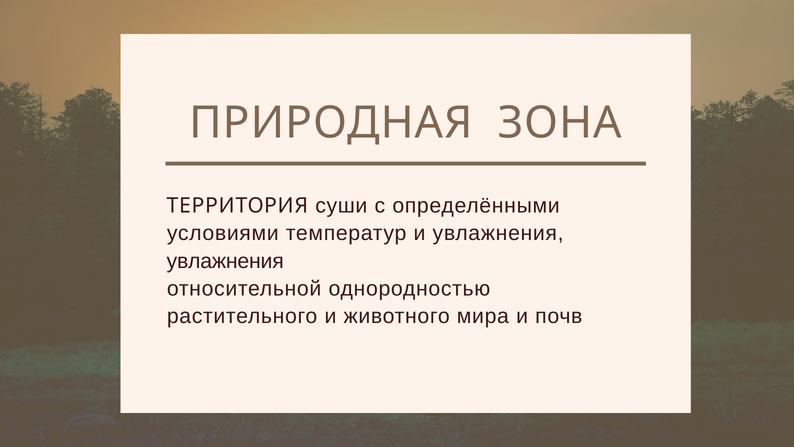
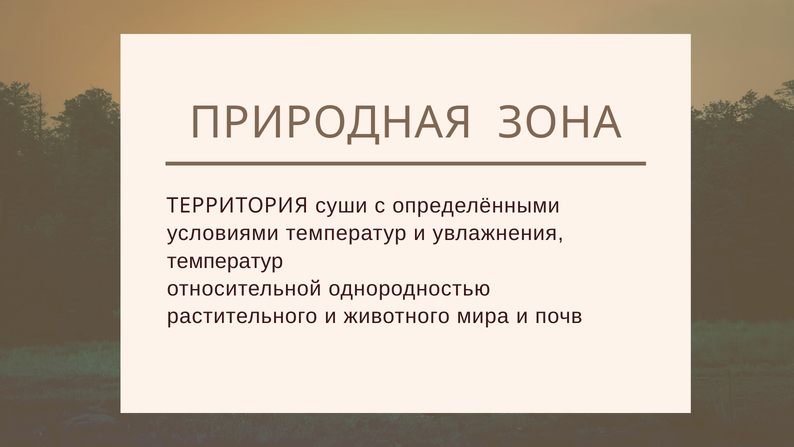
увлажнения: увлажнения -> температур (225, 261)
